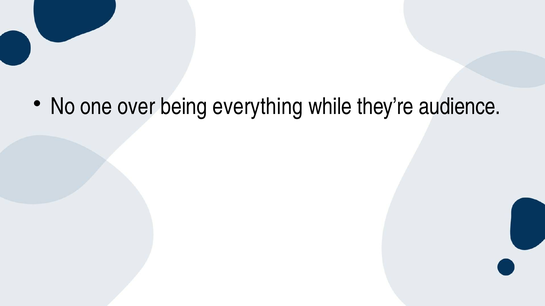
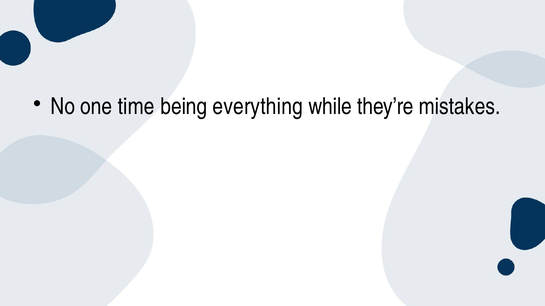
over: over -> time (136, 107)
audience: audience -> mistakes (460, 107)
